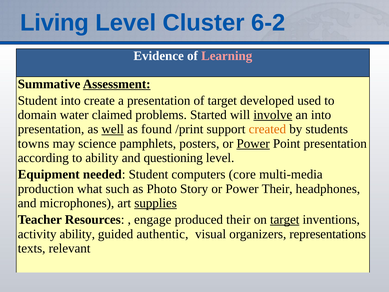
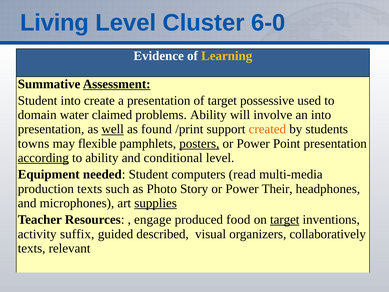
6-2: 6-2 -> 6-0 (268, 23)
Learning colour: pink -> yellow (227, 56)
developed: developed -> possessive (267, 100)
problems Started: Started -> Ability (208, 115)
involve underline: present -> none (273, 115)
science: science -> flexible (97, 143)
posters underline: none -> present (199, 143)
Power underline: present -> none (253, 143)
according underline: none -> present (43, 158)
questioning: questioning -> conditional (173, 158)
core: core -> read (242, 174)
production what: what -> texts (90, 189)
produced their: their -> food (238, 219)
activity ability: ability -> suffix (77, 234)
authentic: authentic -> described (163, 234)
representations: representations -> collaboratively (328, 234)
